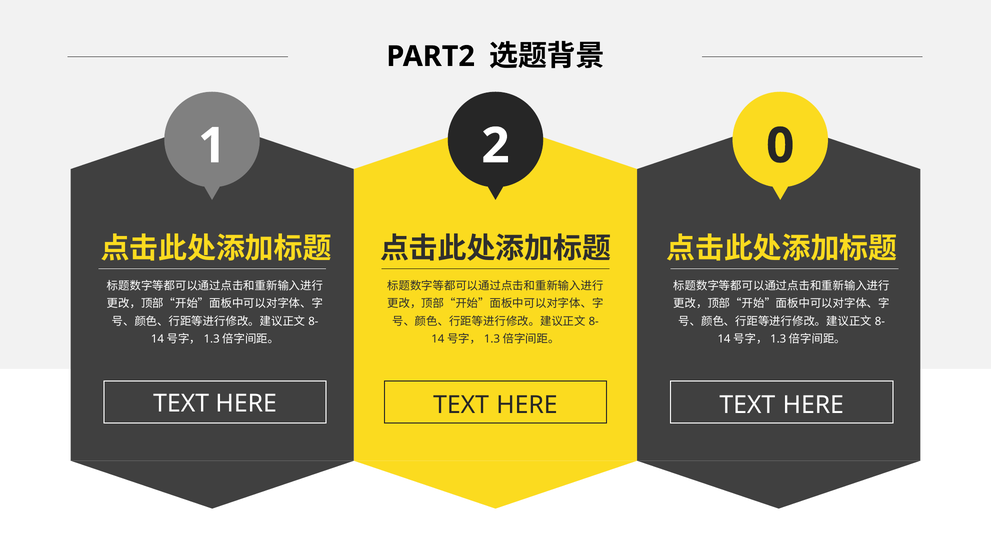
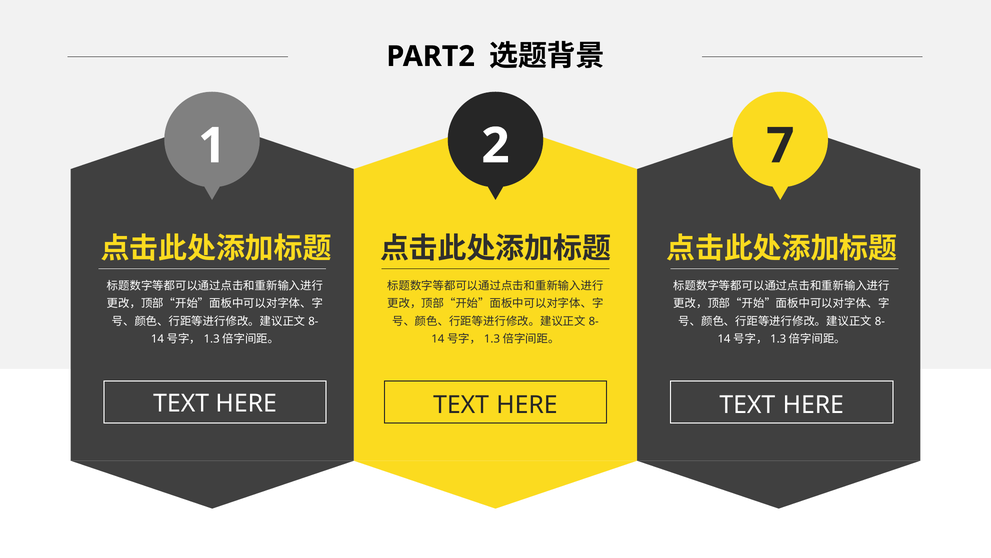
0: 0 -> 7 (780, 146)
